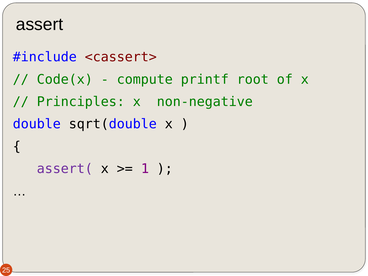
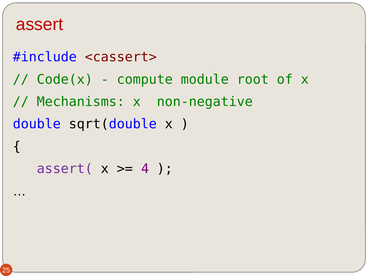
assert colour: black -> red (39, 24)
printf: printf -> module (205, 79)
Principles: Principles -> Mechanisms (81, 102)
1: 1 -> 4 (145, 169)
